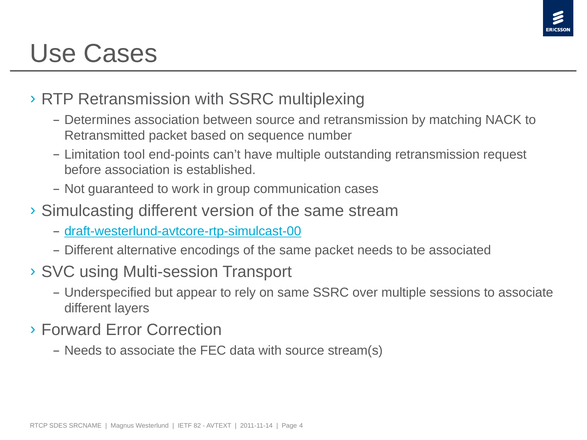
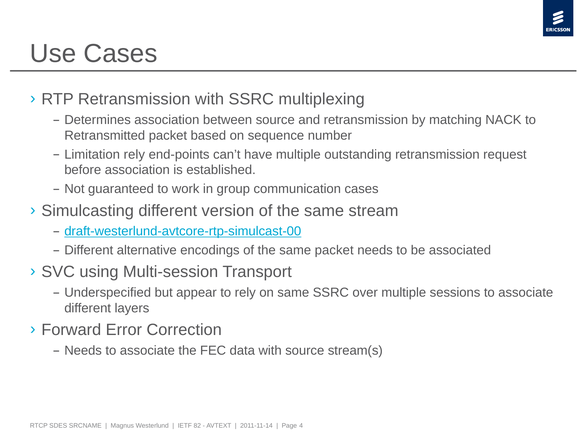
Limitation tool: tool -> rely (134, 154)
